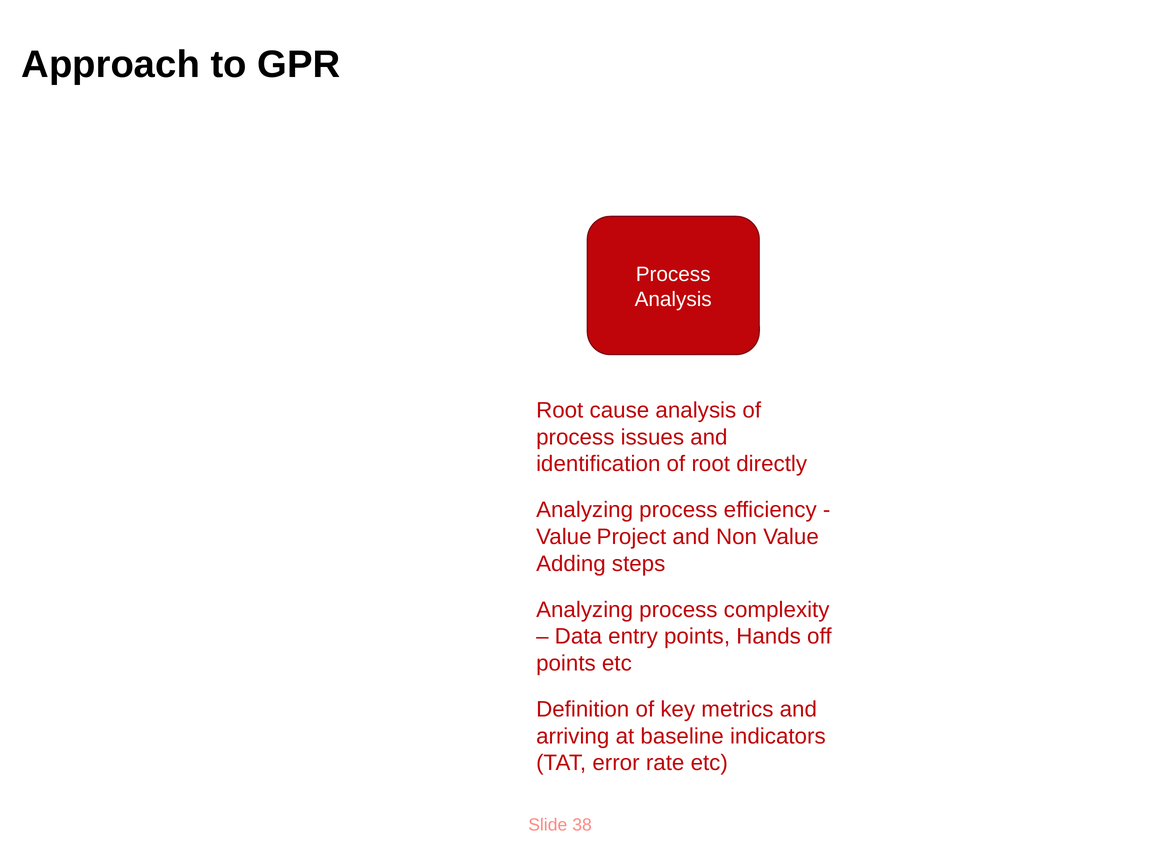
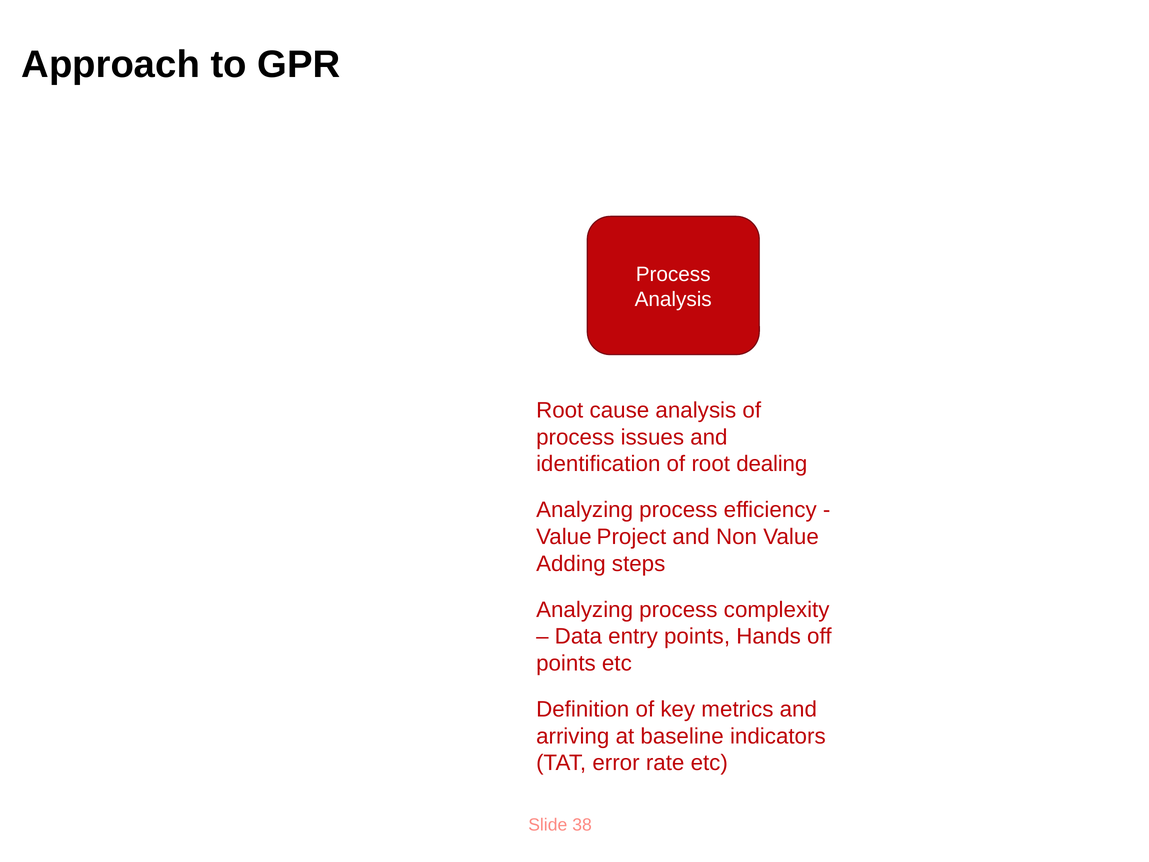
directly: directly -> dealing (772, 464)
